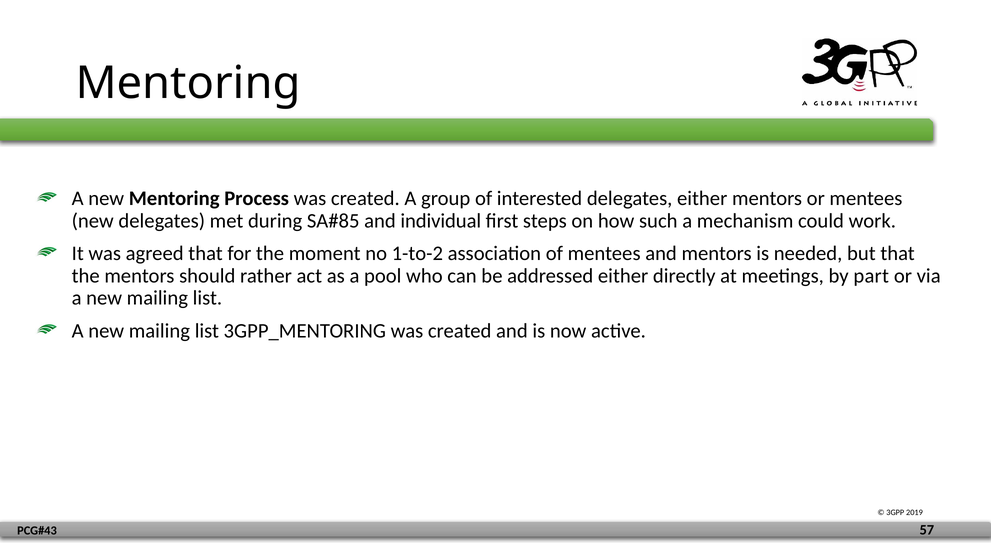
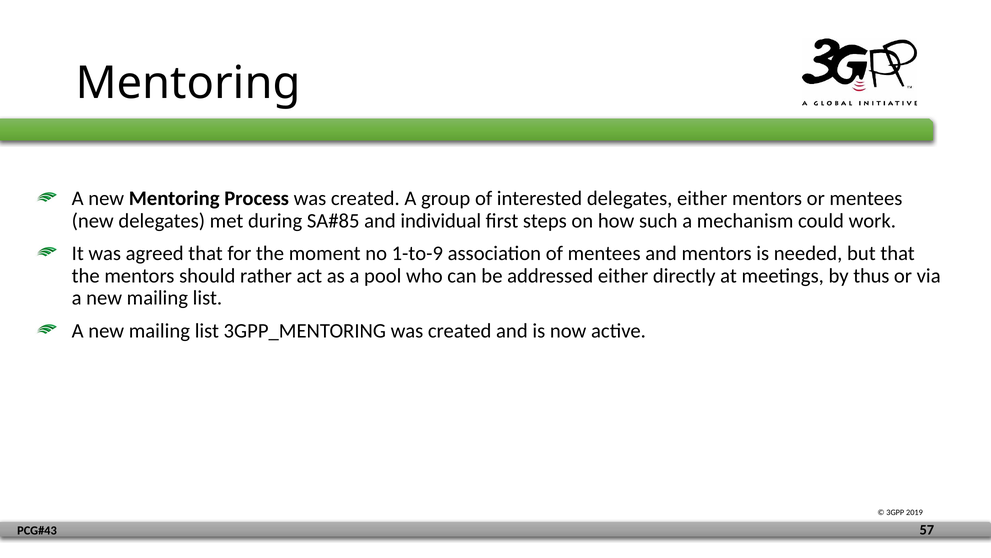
1-to-2: 1-to-2 -> 1-to-9 (417, 253)
part: part -> thus (871, 275)
